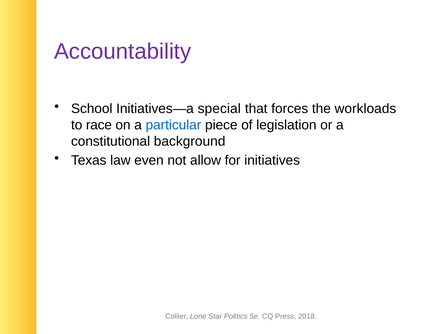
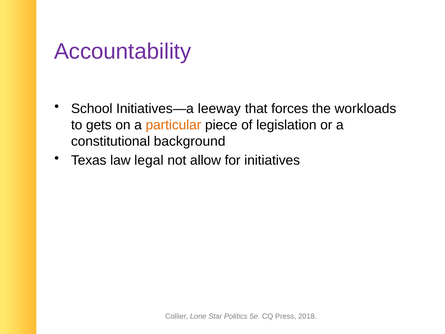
special: special -> leeway (219, 109)
race: race -> gets (99, 125)
particular colour: blue -> orange (173, 125)
even: even -> legal (149, 160)
